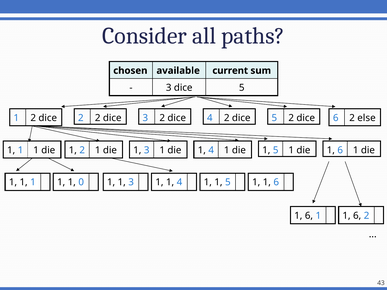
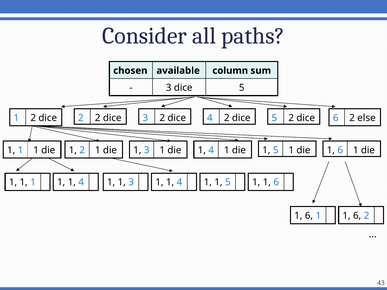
current: current -> column (230, 71)
0: 0 -> 4 (81, 182)
